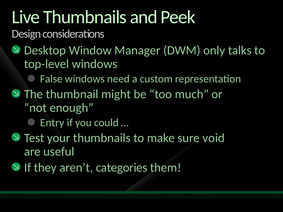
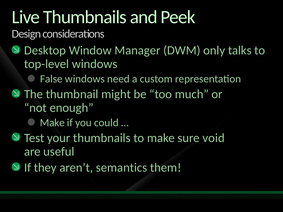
Entry: Entry -> Make (52, 123)
categories: categories -> semantics (122, 168)
